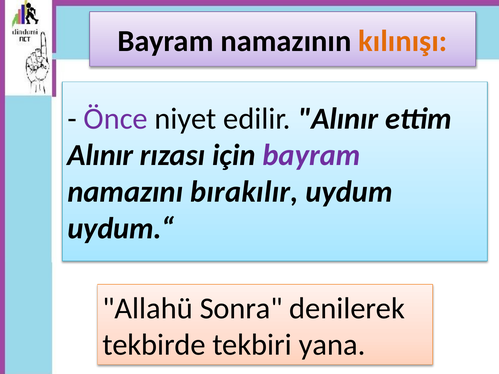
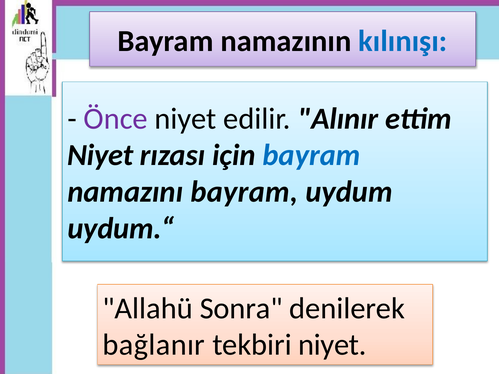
kılınışı colour: orange -> blue (403, 41)
Alınır: Alınır -> Niyet (100, 155)
bayram colour: purple -> blue (311, 155)
namazını bırakılır: bırakılır -> bayram (244, 192)
tekbirde: tekbirde -> bağlanır (154, 345)
tekbiri yana: yana -> niyet (332, 345)
